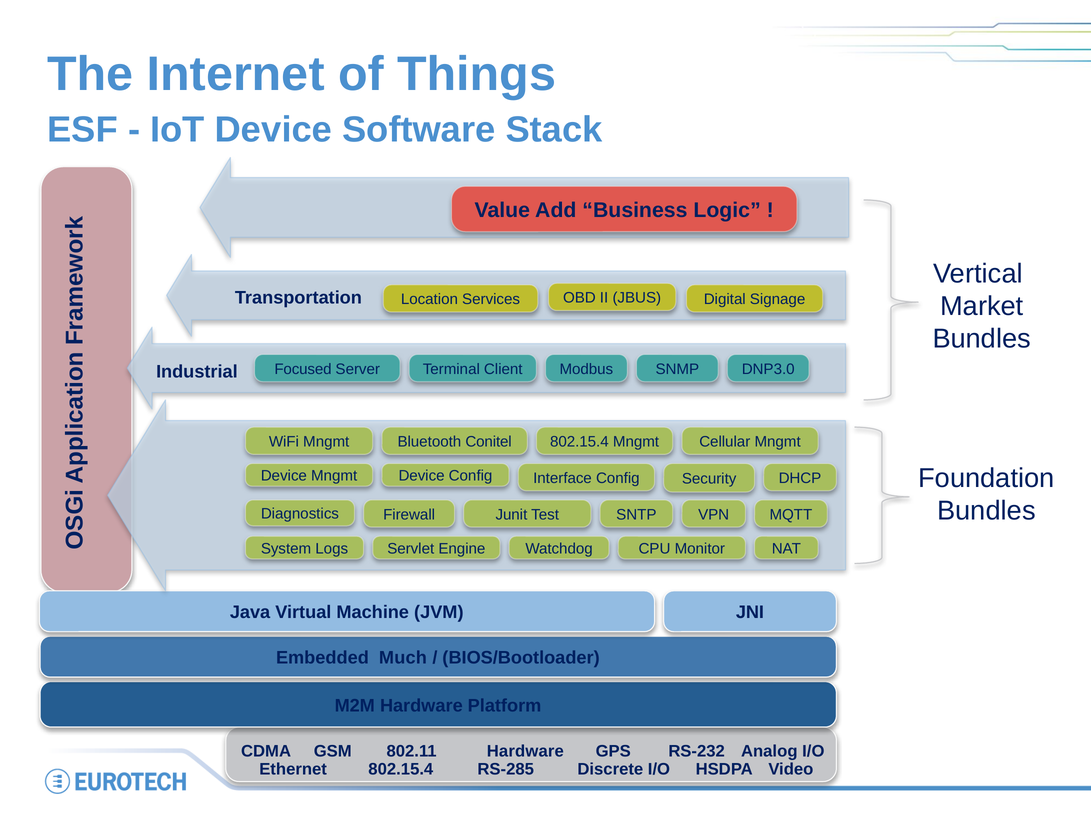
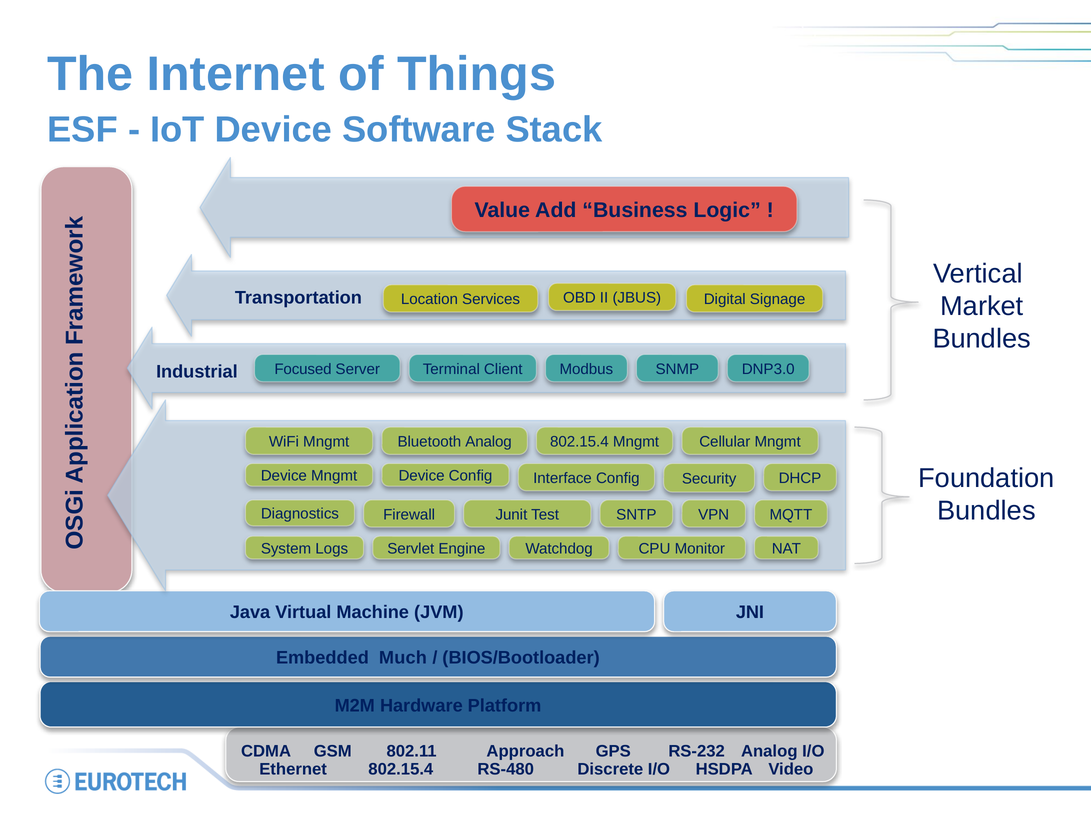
Bluetooth Conitel: Conitel -> Analog (489, 442)
Hardware: Hardware -> Approach (525, 751)
RS-285: RS-285 -> RS-480 (506, 770)
